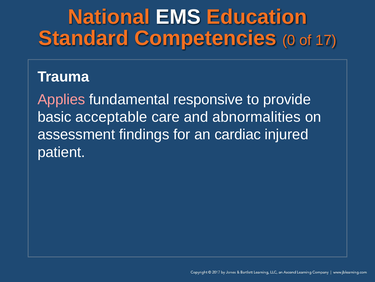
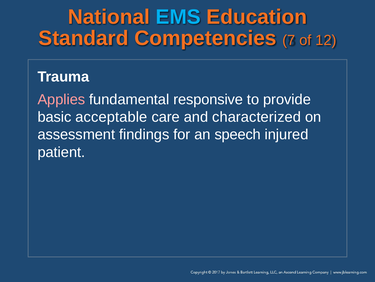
EMS colour: white -> light blue (178, 17)
0: 0 -> 7 (289, 40)
17: 17 -> 12 (326, 40)
abnormalities: abnormalities -> characterized (257, 117)
cardiac: cardiac -> speech (238, 134)
